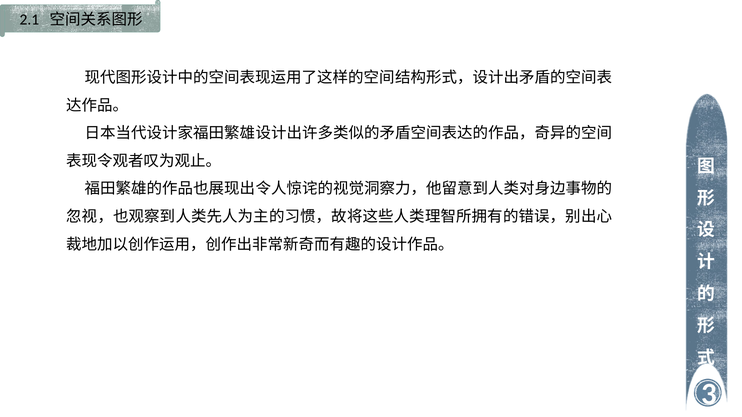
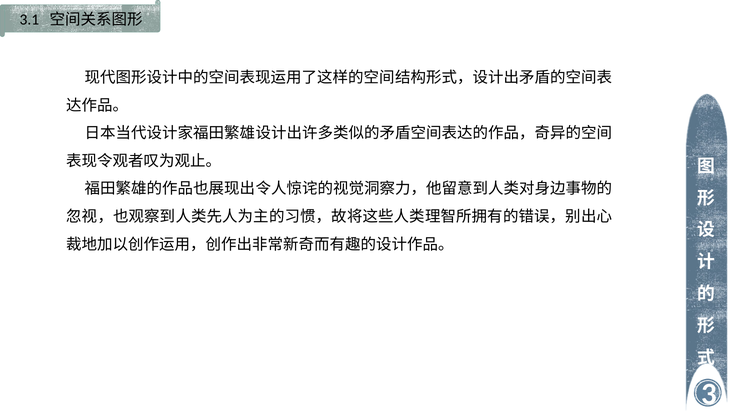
2.1: 2.1 -> 3.1 (29, 19)
